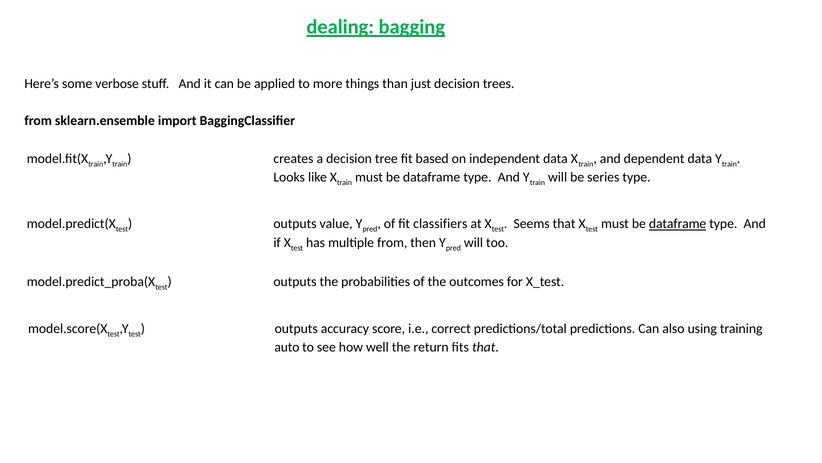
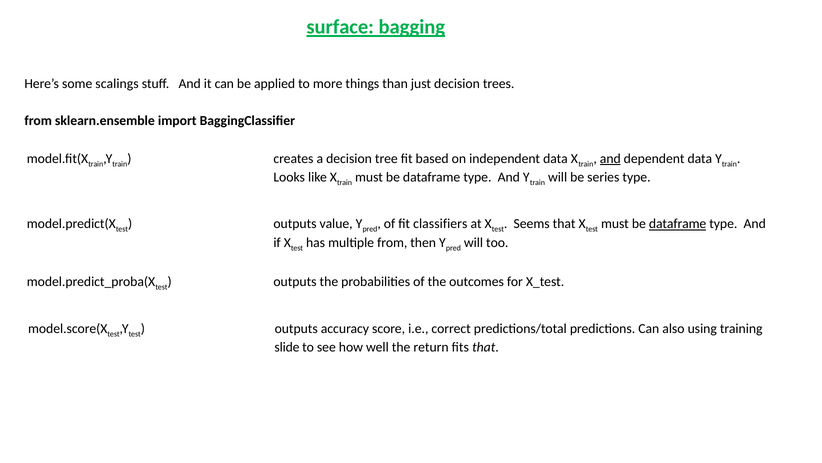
dealing: dealing -> surface (340, 27)
verbose: verbose -> scalings (117, 84)
and underline: none -> present (610, 158)
auto: auto -> slide (287, 347)
